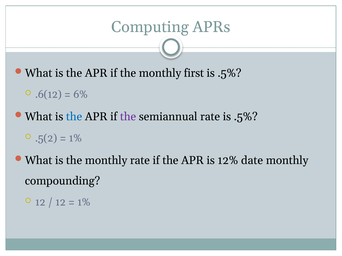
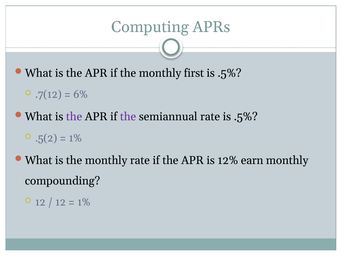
.6(12: .6(12 -> .7(12 (48, 95)
the colour: blue -> purple (74, 117)
date: date -> earn (252, 161)
